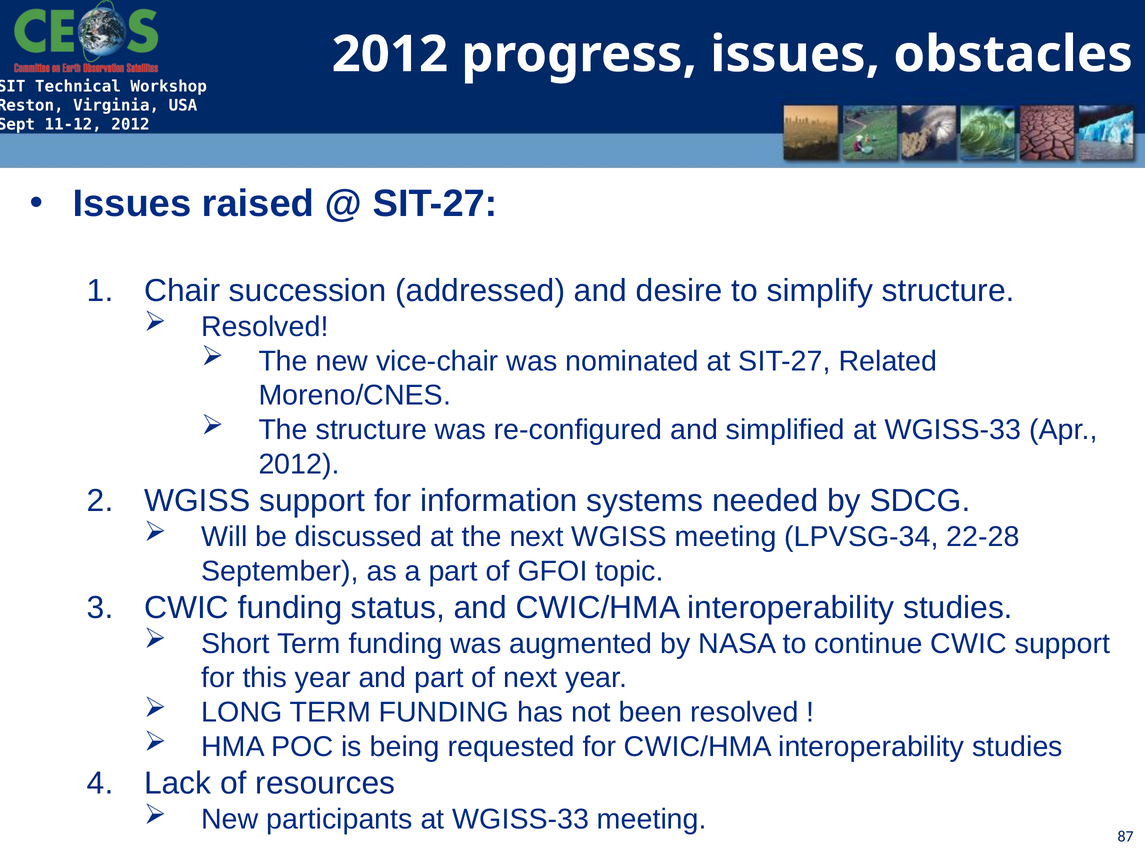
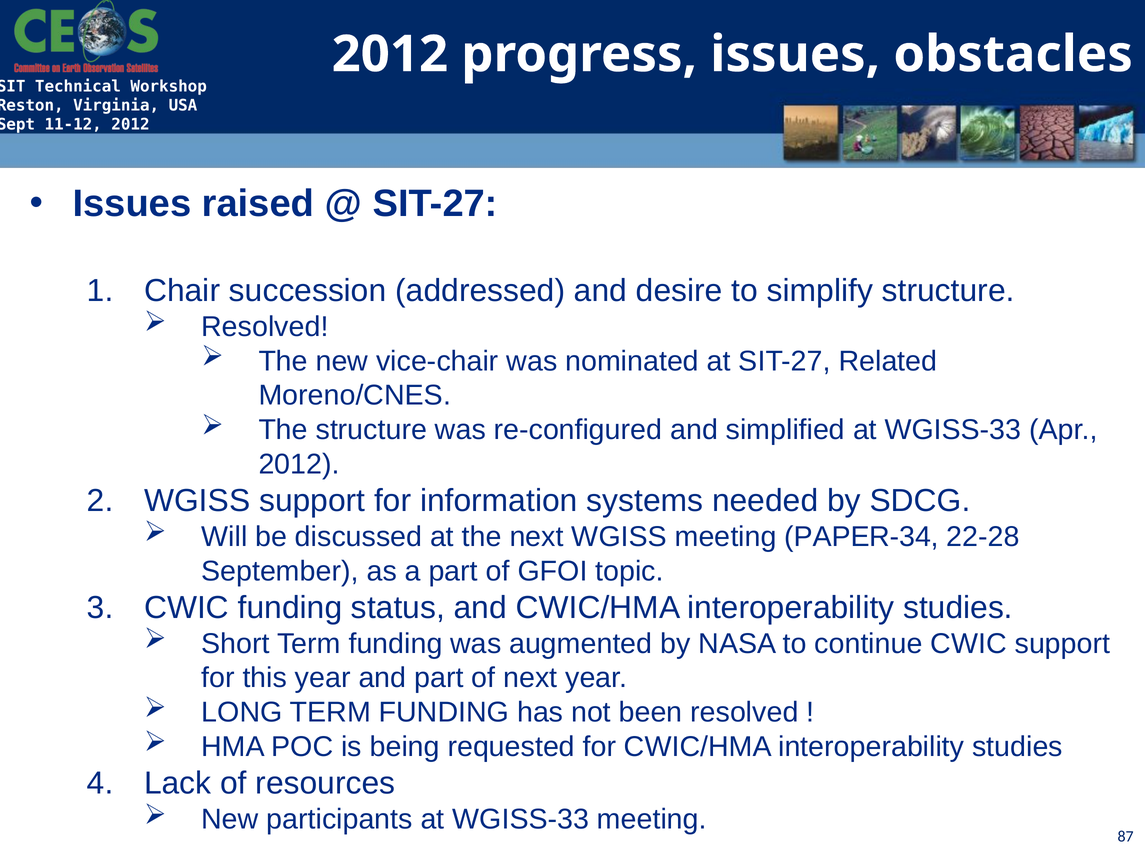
LPVSG-34: LPVSG-34 -> PAPER-34 (862, 537)
